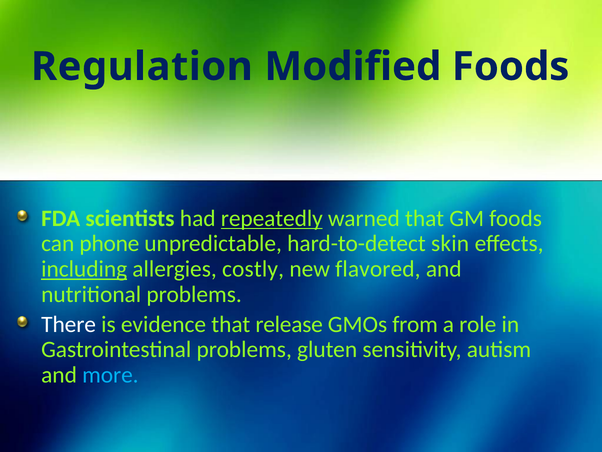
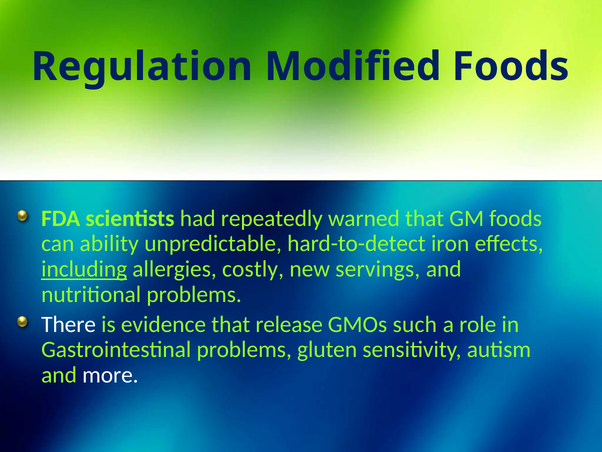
repeatedly underline: present -> none (272, 218)
phone: phone -> ability (109, 243)
skin: skin -> iron (450, 243)
flavored: flavored -> servings (378, 269)
from: from -> such (415, 324)
more colour: light blue -> white (110, 375)
